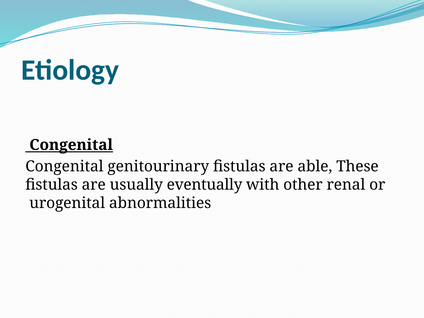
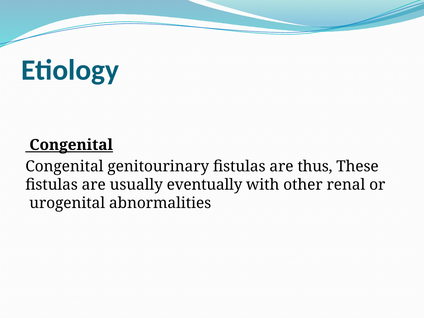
able: able -> thus (315, 166)
